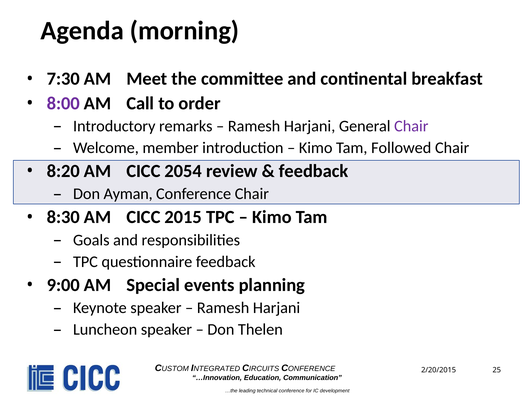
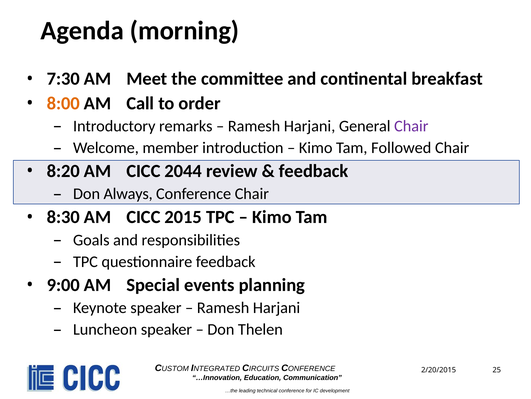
8:00 colour: purple -> orange (63, 103)
2054: 2054 -> 2044 (183, 171)
Ayman: Ayman -> Always (128, 194)
